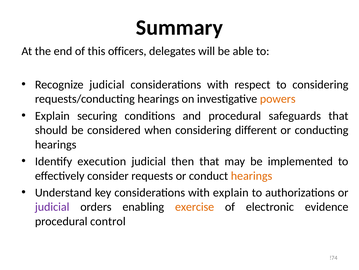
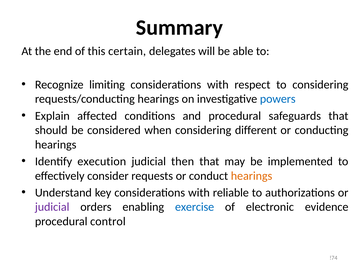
officers: officers -> certain (127, 51)
Recognize judicial: judicial -> limiting (107, 84)
powers colour: orange -> blue (278, 99)
securing: securing -> affected (97, 116)
with explain: explain -> reliable (231, 192)
exercise colour: orange -> blue (195, 206)
